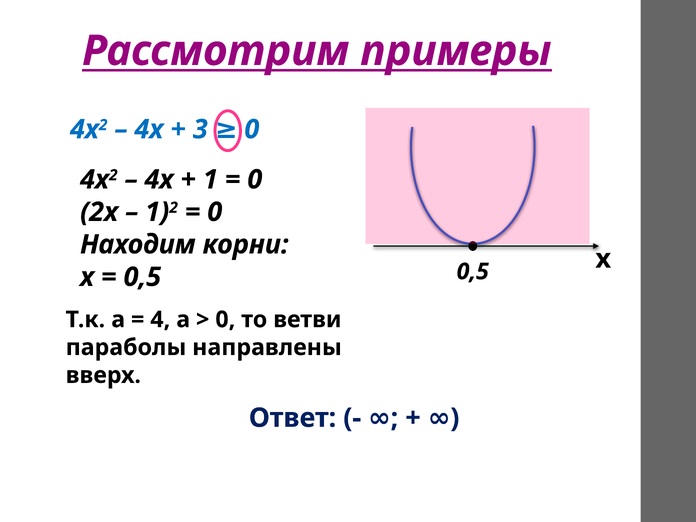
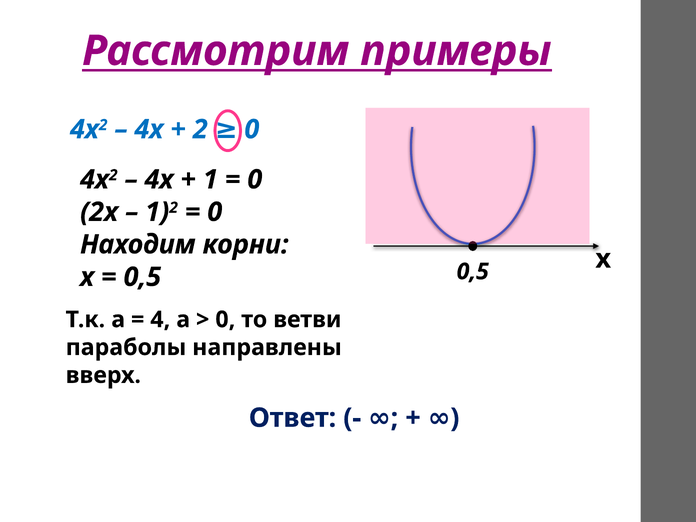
3: 3 -> 2 (200, 129)
